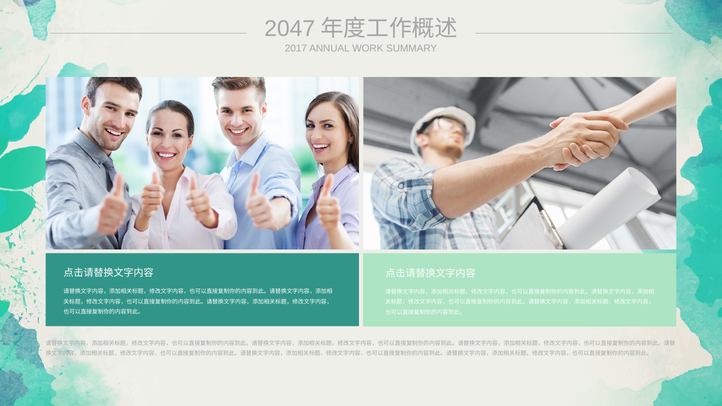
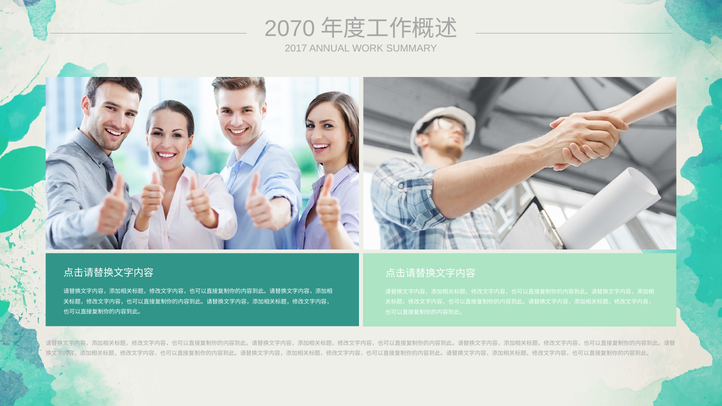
2047: 2047 -> 2070 (290, 29)
